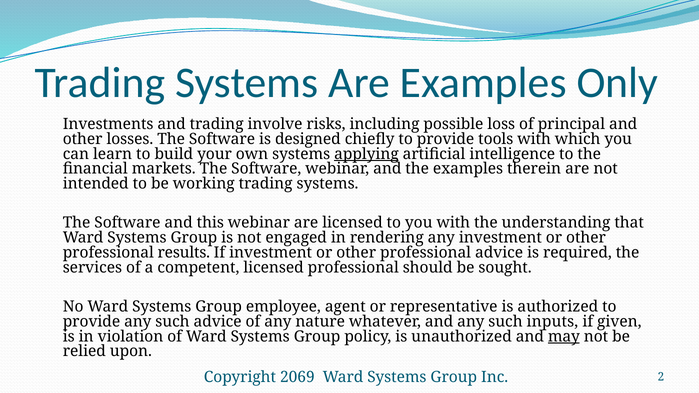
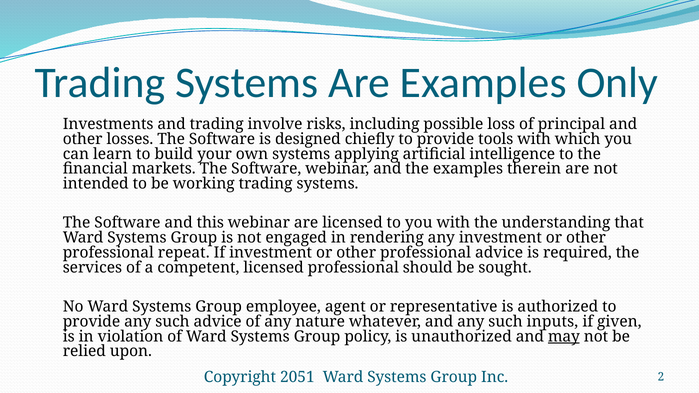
applying underline: present -> none (366, 154)
results: results -> repeat (184, 253)
2069: 2069 -> 2051 (297, 377)
